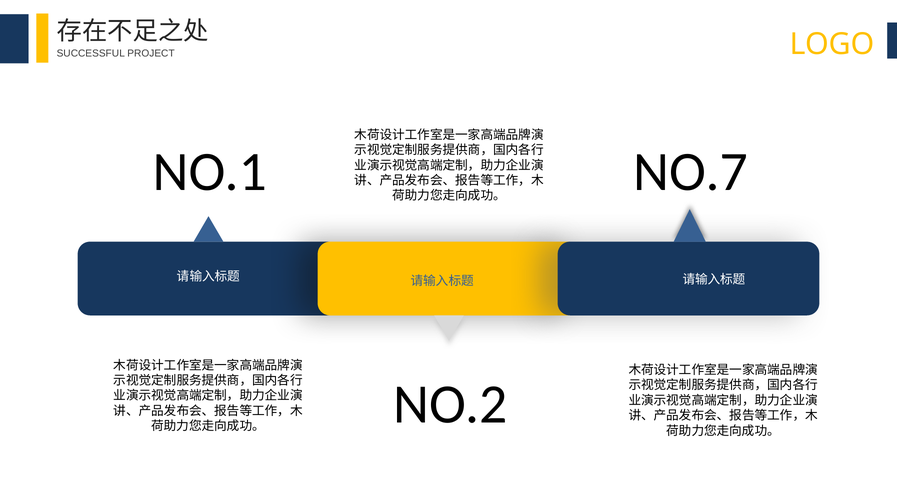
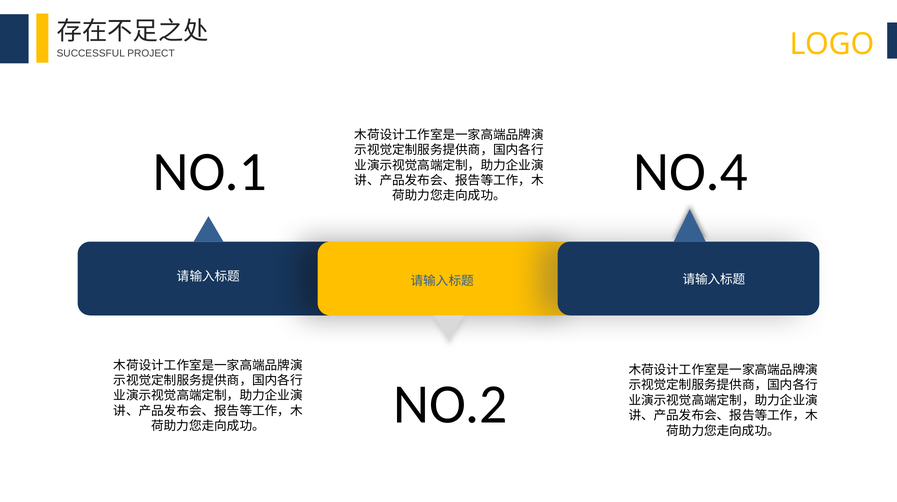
NO.7: NO.7 -> NO.4 (691, 172)
